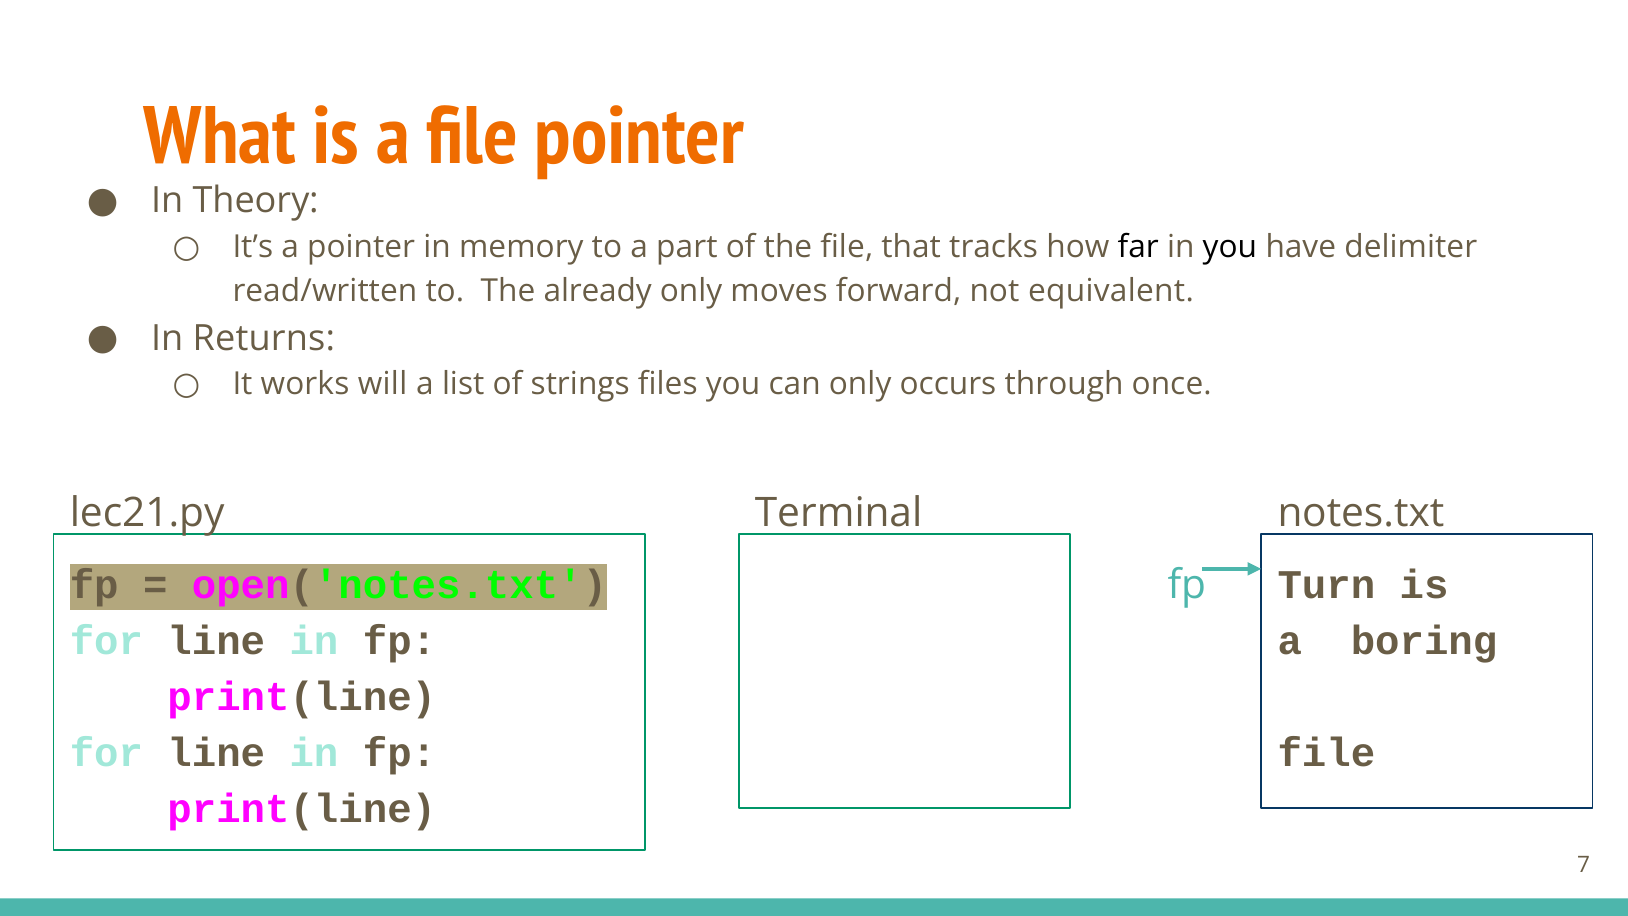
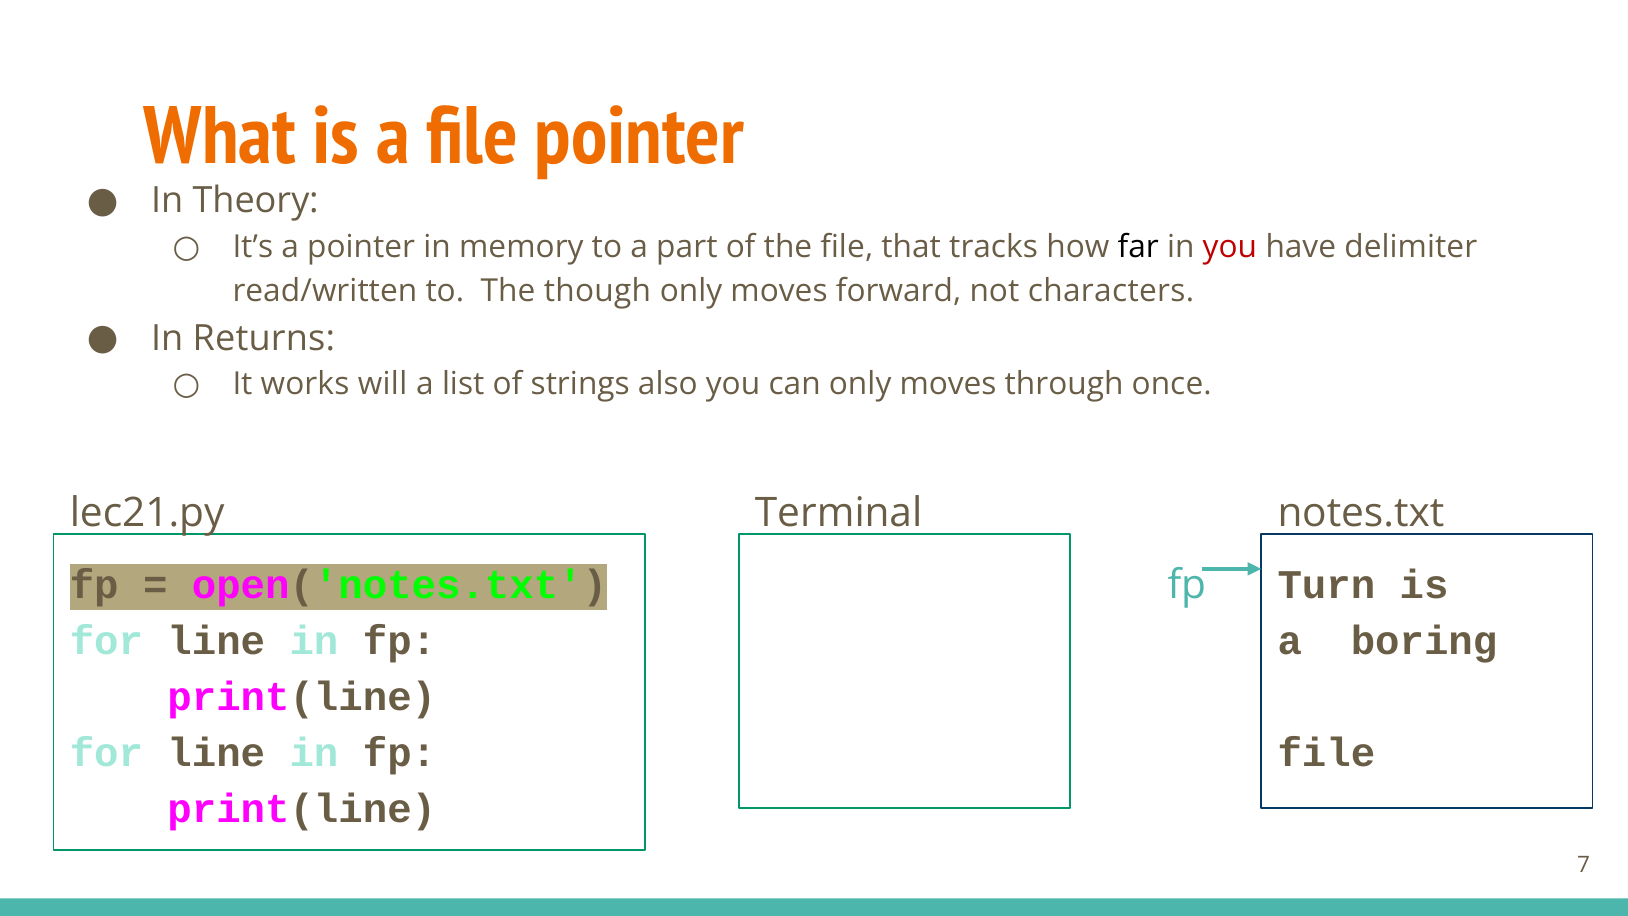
you colour: black -> red (1230, 247)
already: already -> though (597, 291)
equivalent: equivalent -> characters (1111, 291)
files: files -> also (668, 384)
can only occurs: occurs -> moves (948, 384)
